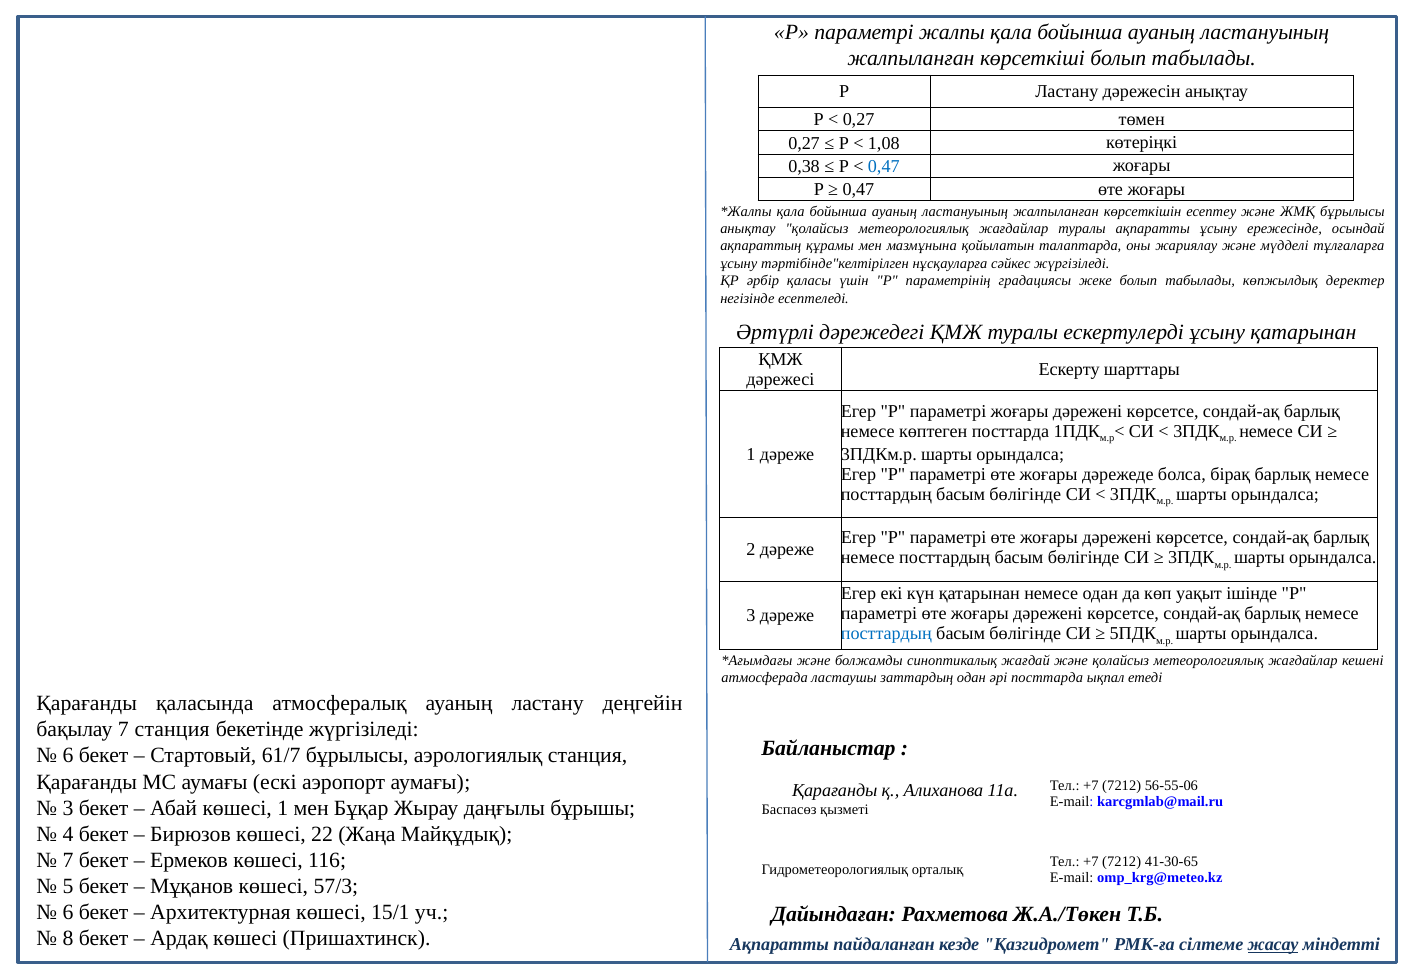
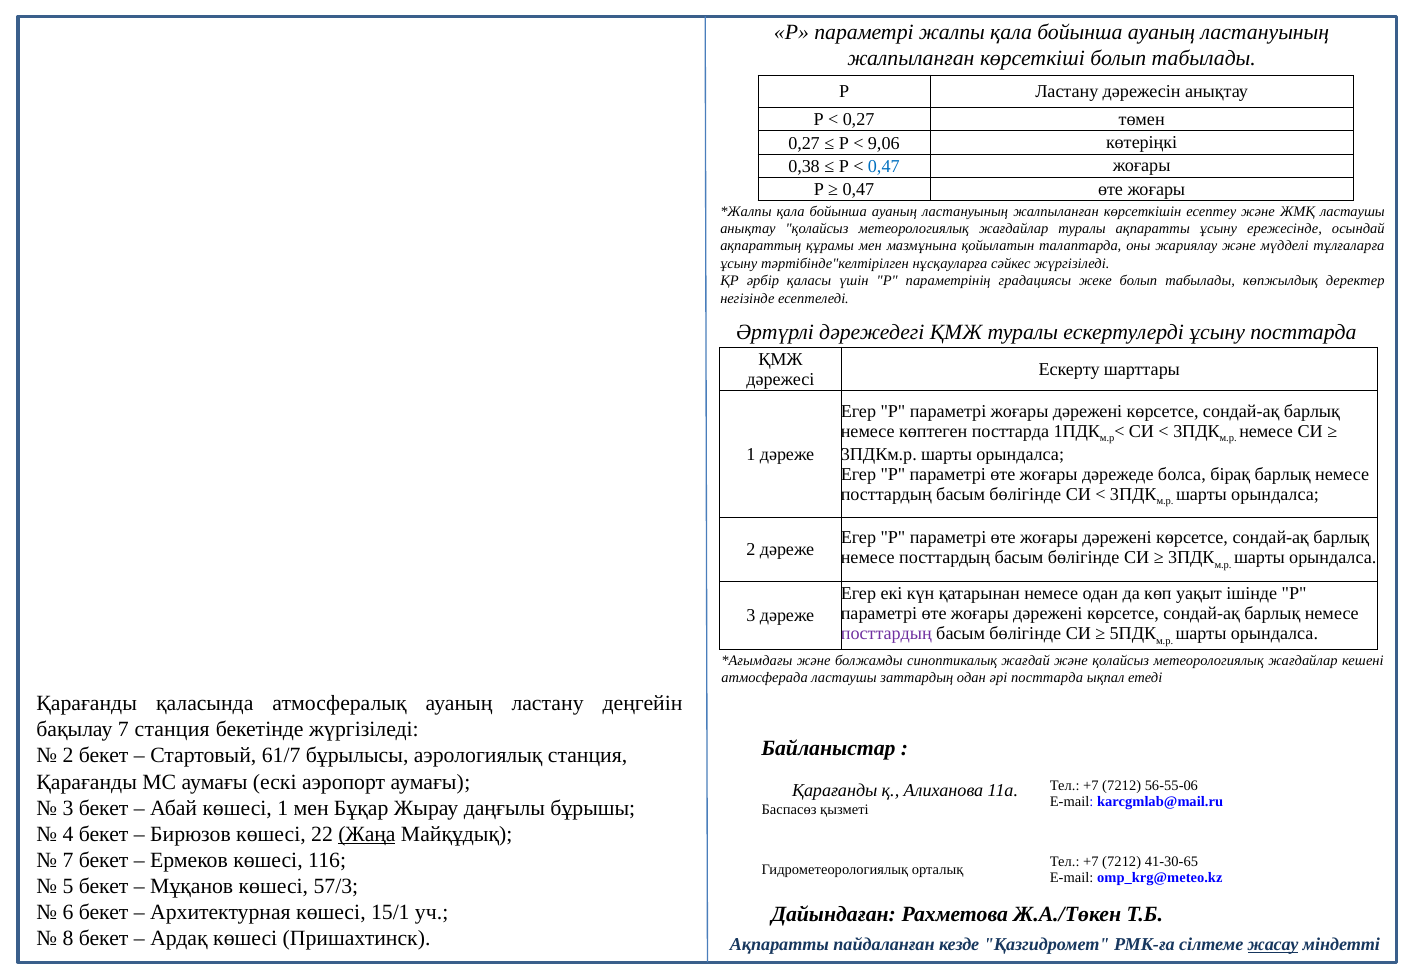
1,08: 1,08 -> 9,06 (884, 143)
ЖМҚ бұрылысы: бұрылысы -> ластаушы (1352, 211)
ұсыну қатарынан: қатарынан -> посттарда (1303, 332)
посттардың colour: blue -> purple (886, 634)
6: 6 -> 2 (68, 756)
Жаңа underline: none -> present (367, 835)
